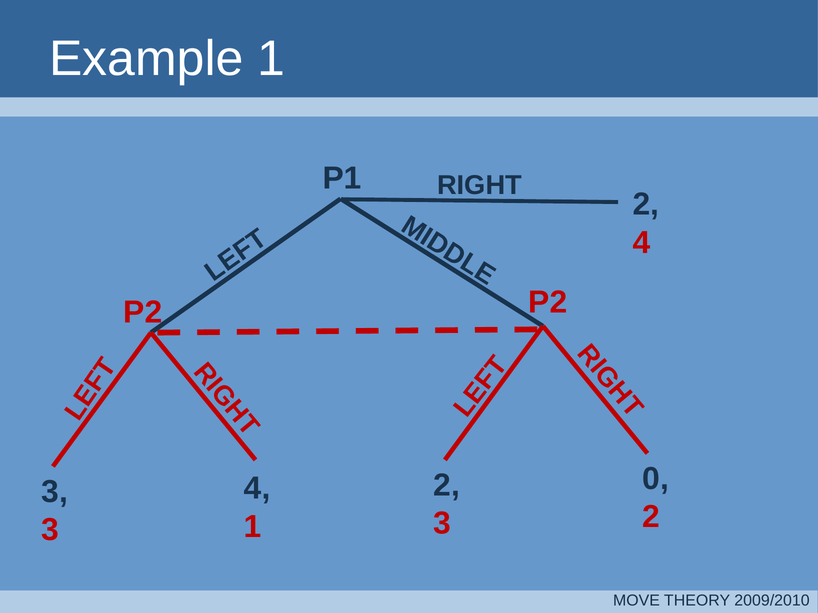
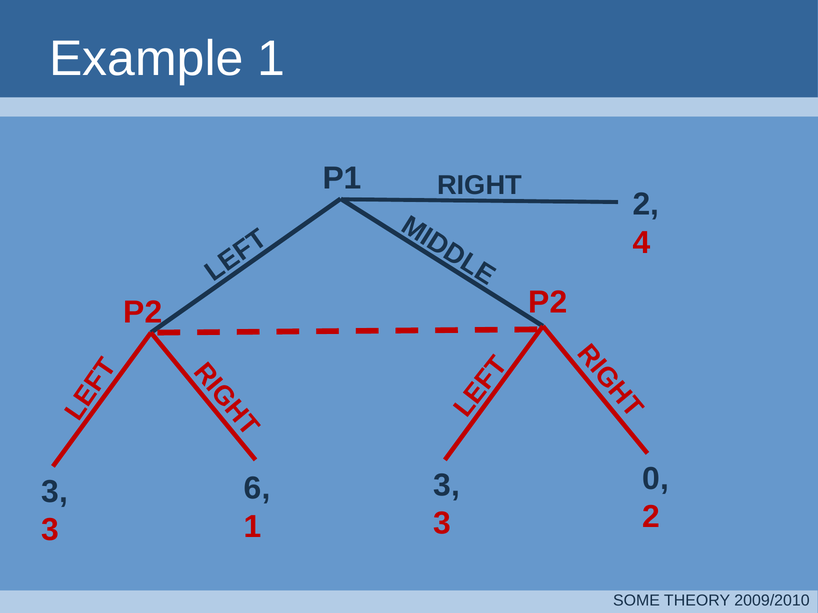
2: 2 -> 3 (447, 486)
4: 4 -> 6 (257, 489)
MOVE: MOVE -> SOME (636, 601)
